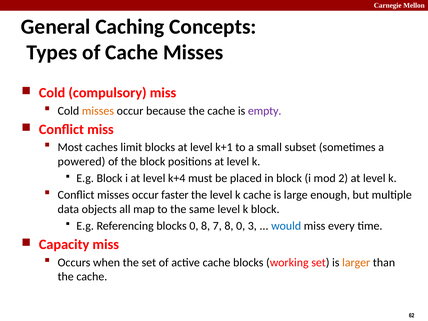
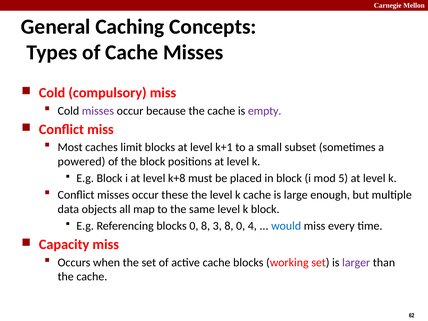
misses colour: orange -> purple (98, 111)
k+4: k+4 -> k+8 (177, 178)
2: 2 -> 5 (343, 178)
faster: faster -> these (175, 195)
7: 7 -> 3 (217, 226)
3: 3 -> 4 (252, 226)
larger colour: orange -> purple (356, 262)
